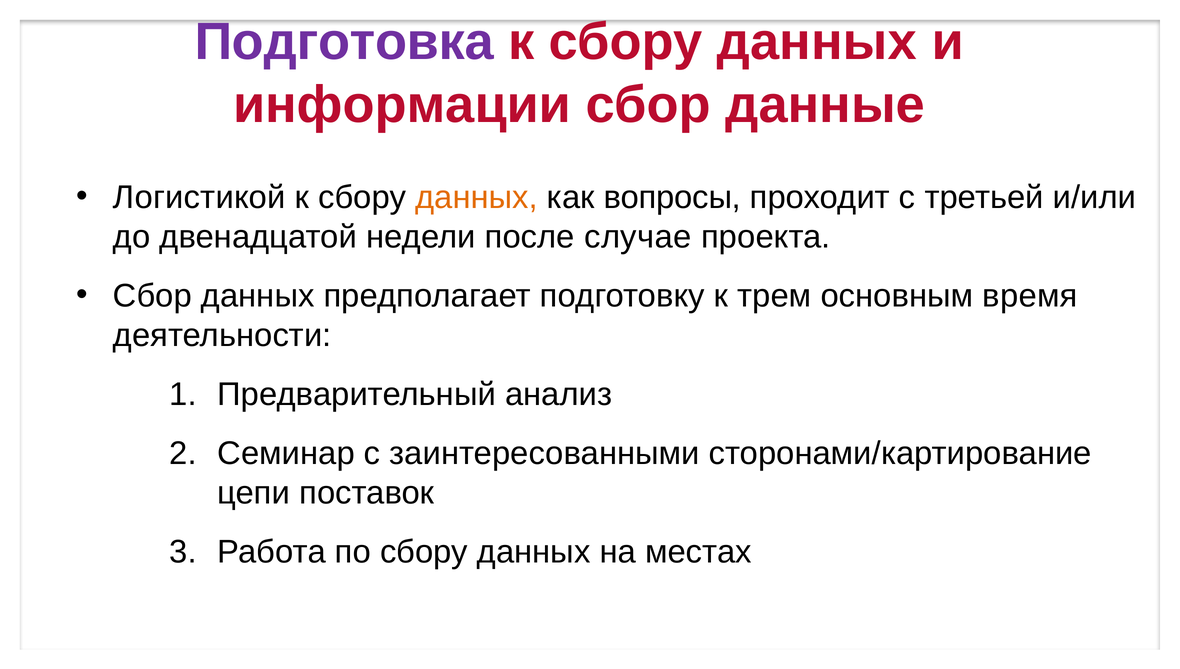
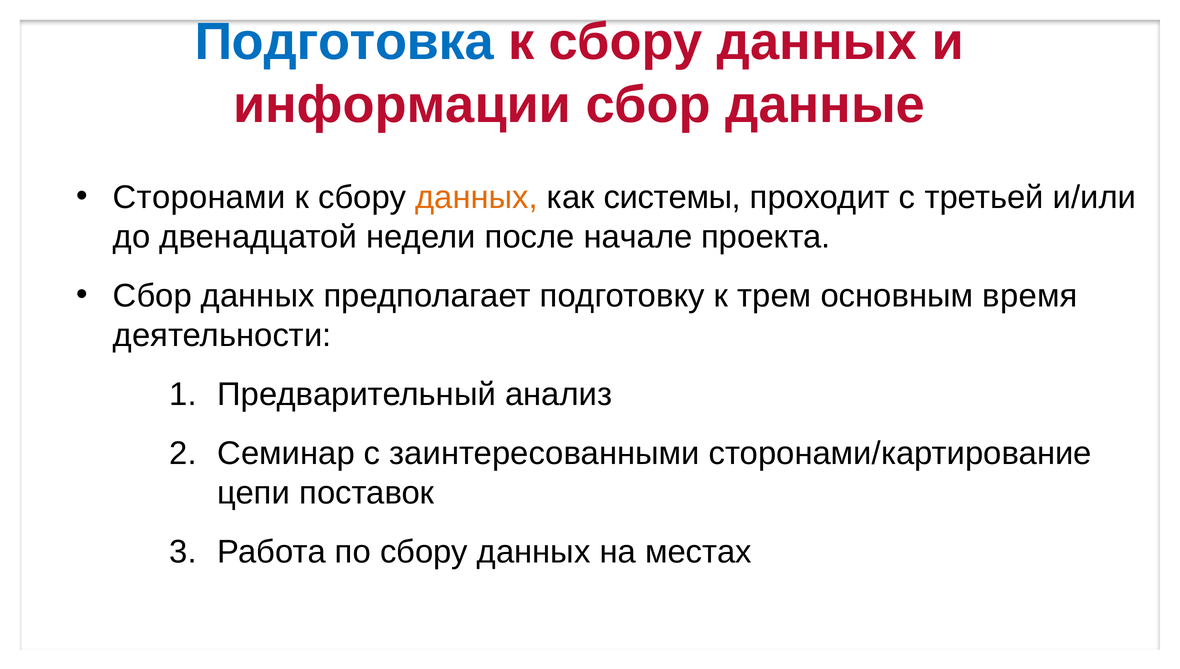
Подготовка colour: purple -> blue (344, 42)
Логистикой: Логистикой -> Сторонами (199, 198)
вопросы: вопросы -> системы (672, 198)
случае: случае -> начале (638, 237)
